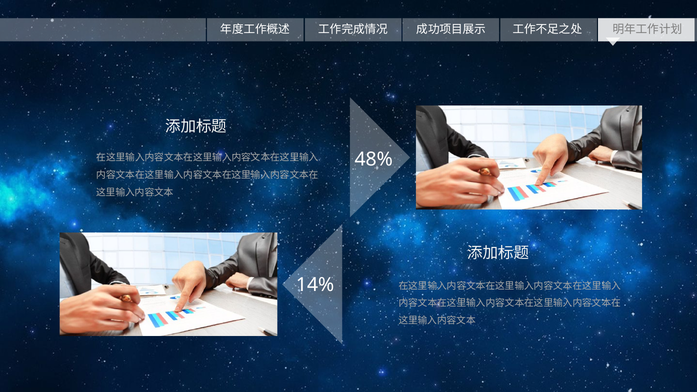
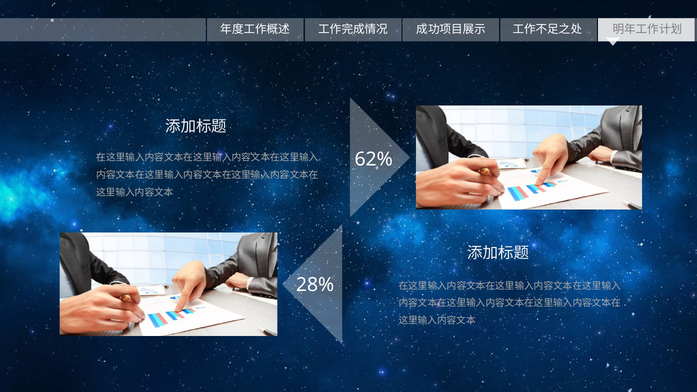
48%: 48% -> 62% (374, 160)
14%: 14% -> 28% (315, 285)
